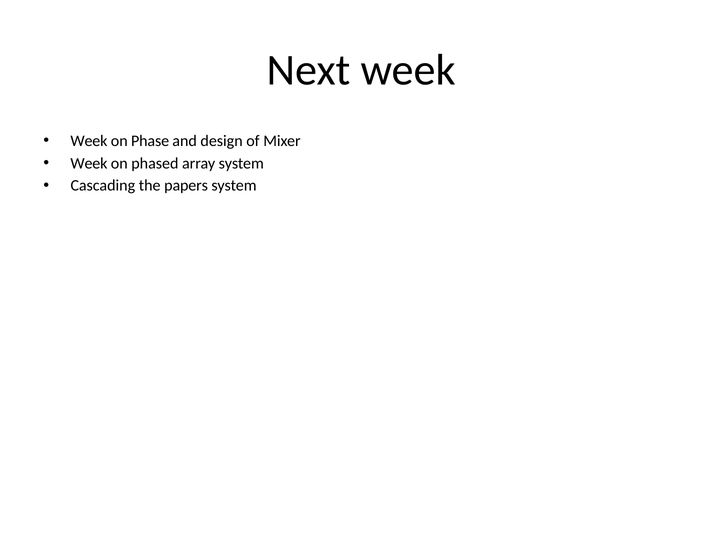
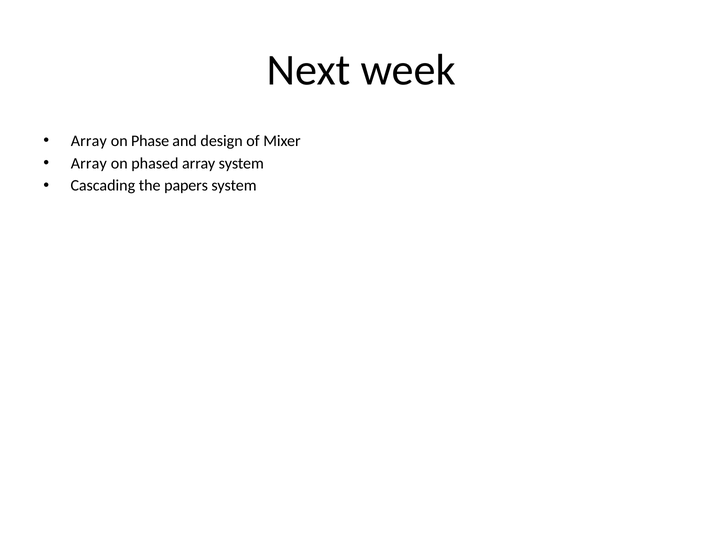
Week: Week -> Array (89, 141)
Week: Week -> Array (89, 163)
